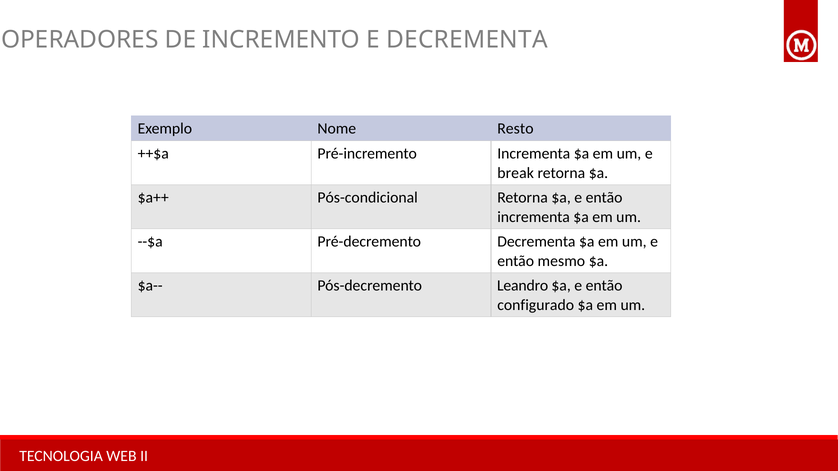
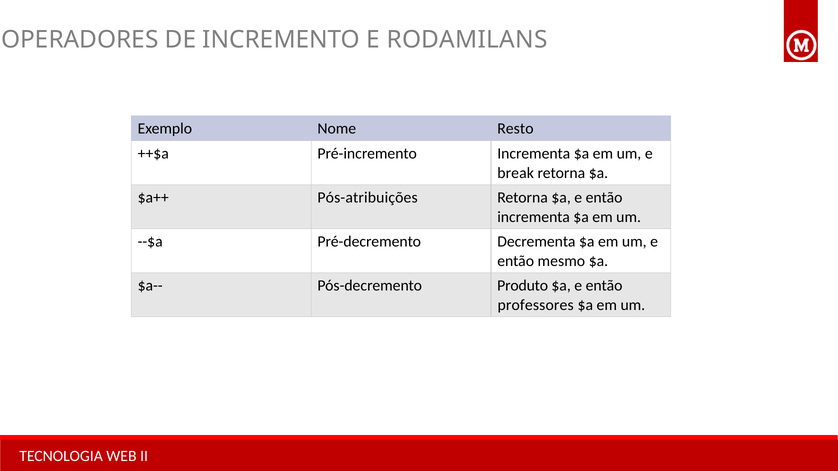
E DECREMENTA: DECREMENTA -> RODAMILANS (467, 40)
Pós-condicional: Pós-condicional -> Pós-atribuições (368, 198)
Leandro: Leandro -> Produto (523, 286)
configurado: configurado -> professores (536, 305)
